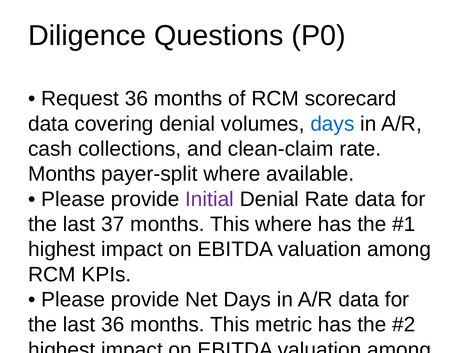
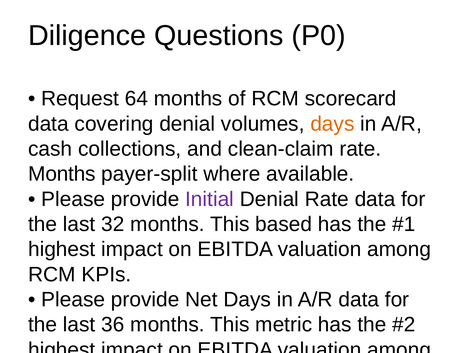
Request 36: 36 -> 64 (136, 99)
days colour: blue -> orange (332, 124)
37: 37 -> 32 (113, 224)
This where: where -> based (284, 224)
